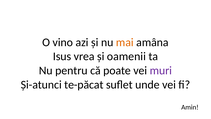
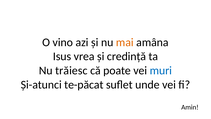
oamenii: oamenii -> credință (126, 56)
pentru: pentru -> trăiesc (71, 70)
muri colour: purple -> blue (161, 70)
